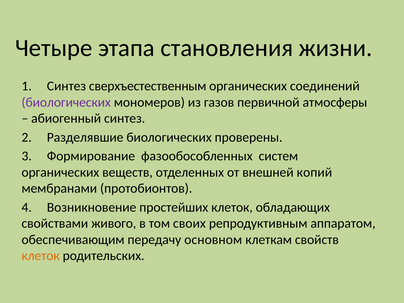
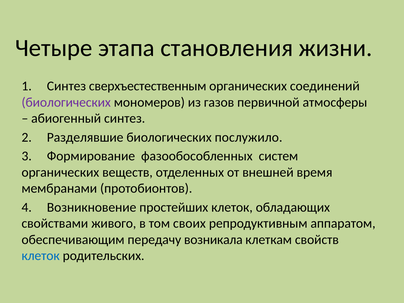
проверены: проверены -> послужило (249, 137)
копий: копий -> время (315, 172)
основном: основном -> возникала (213, 240)
клеток colour: orange -> blue (41, 256)
